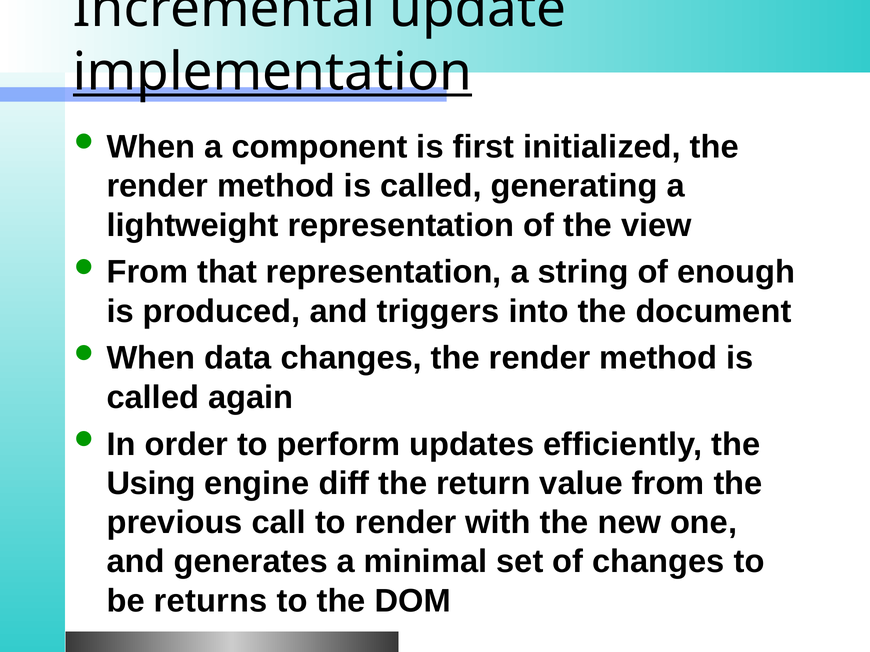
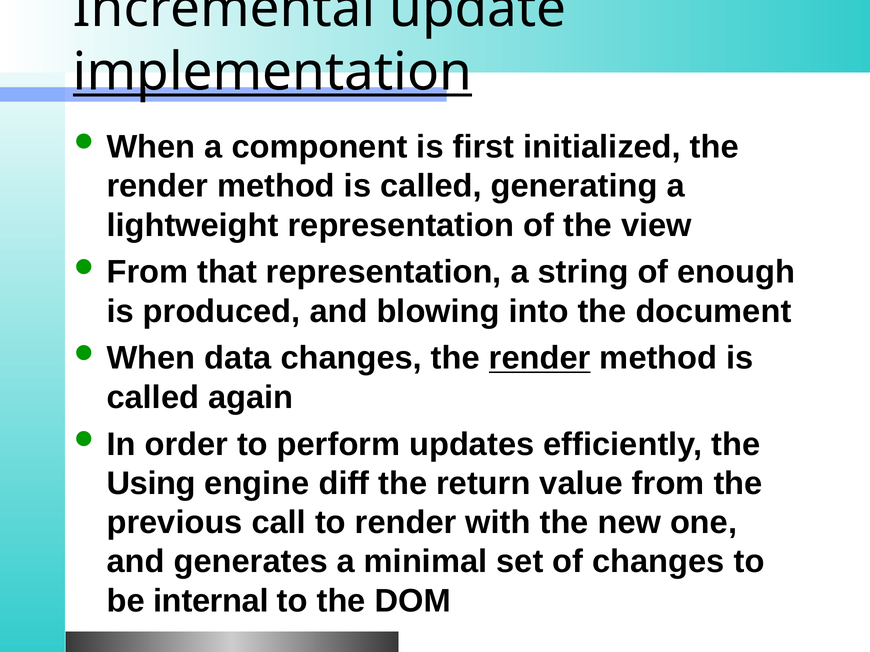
triggers: triggers -> blowing (438, 312)
render underline: none -> present (540, 358)
returns: returns -> internal (211, 601)
